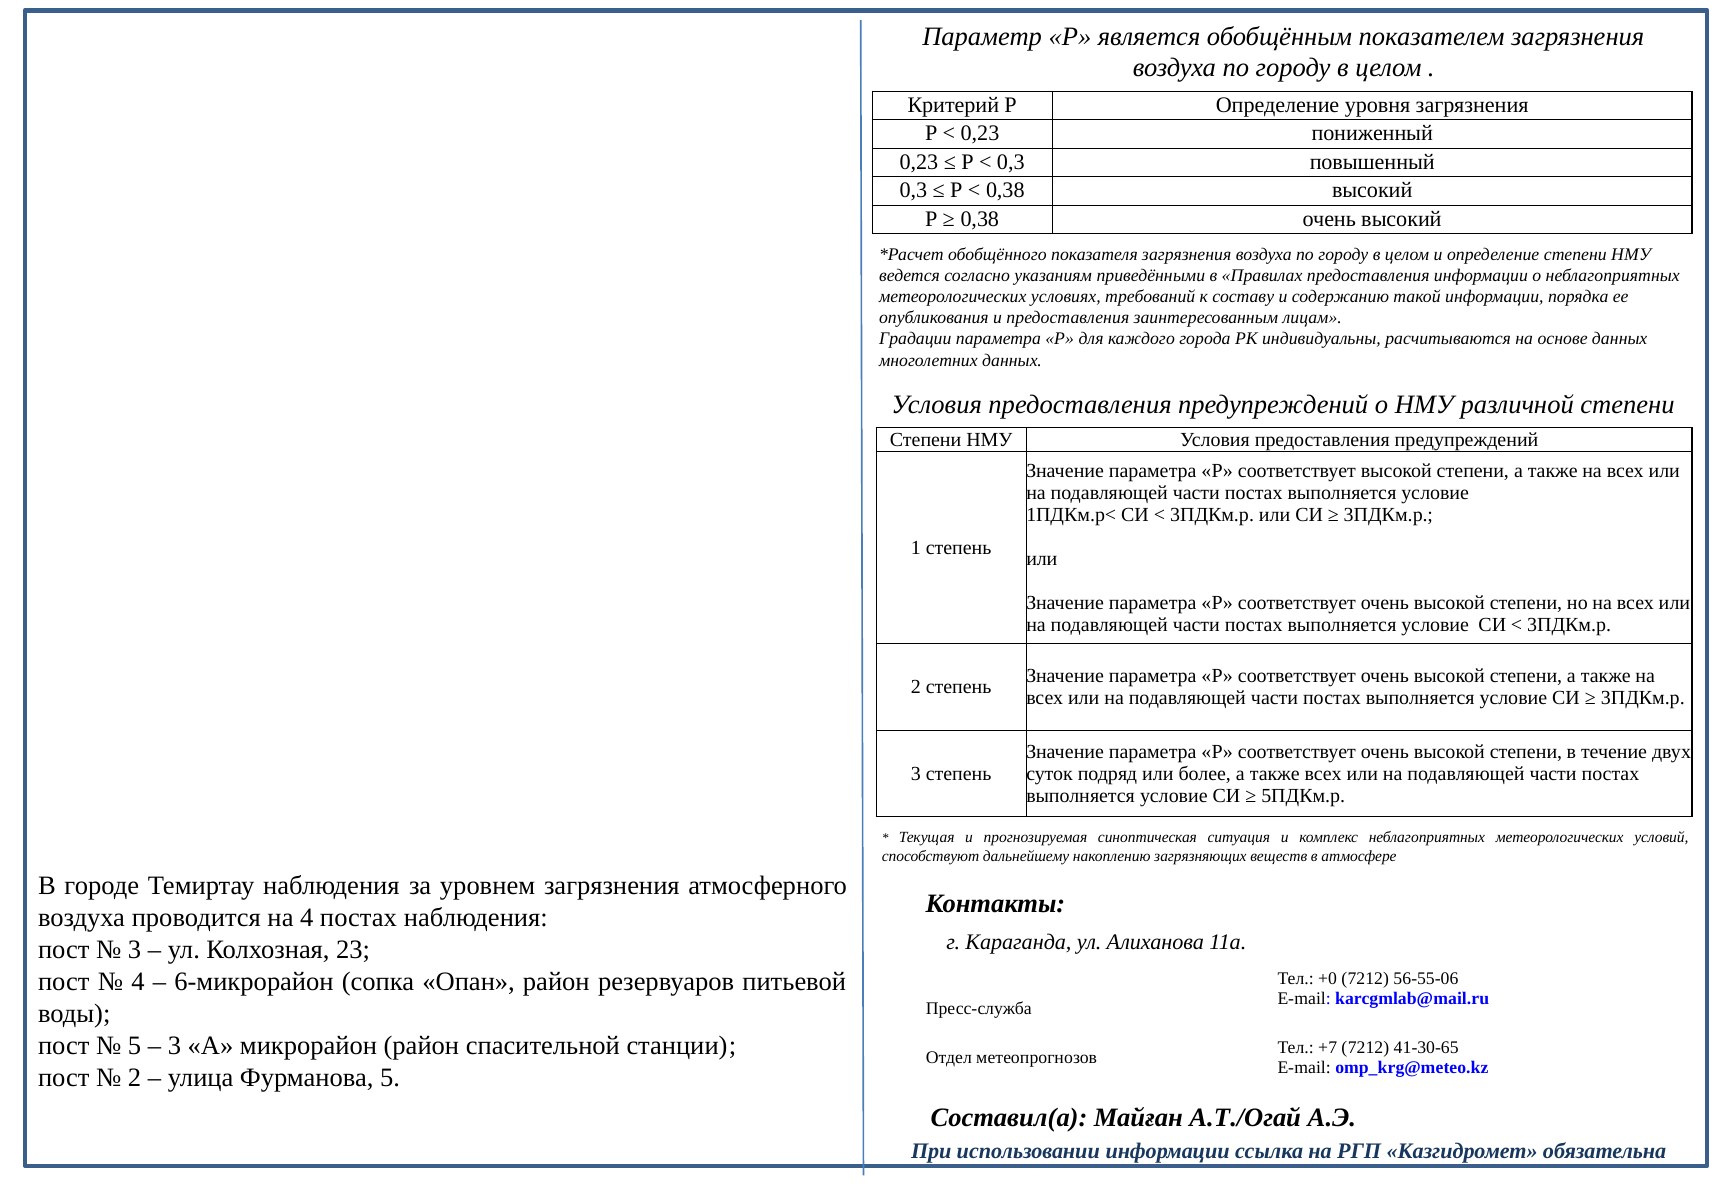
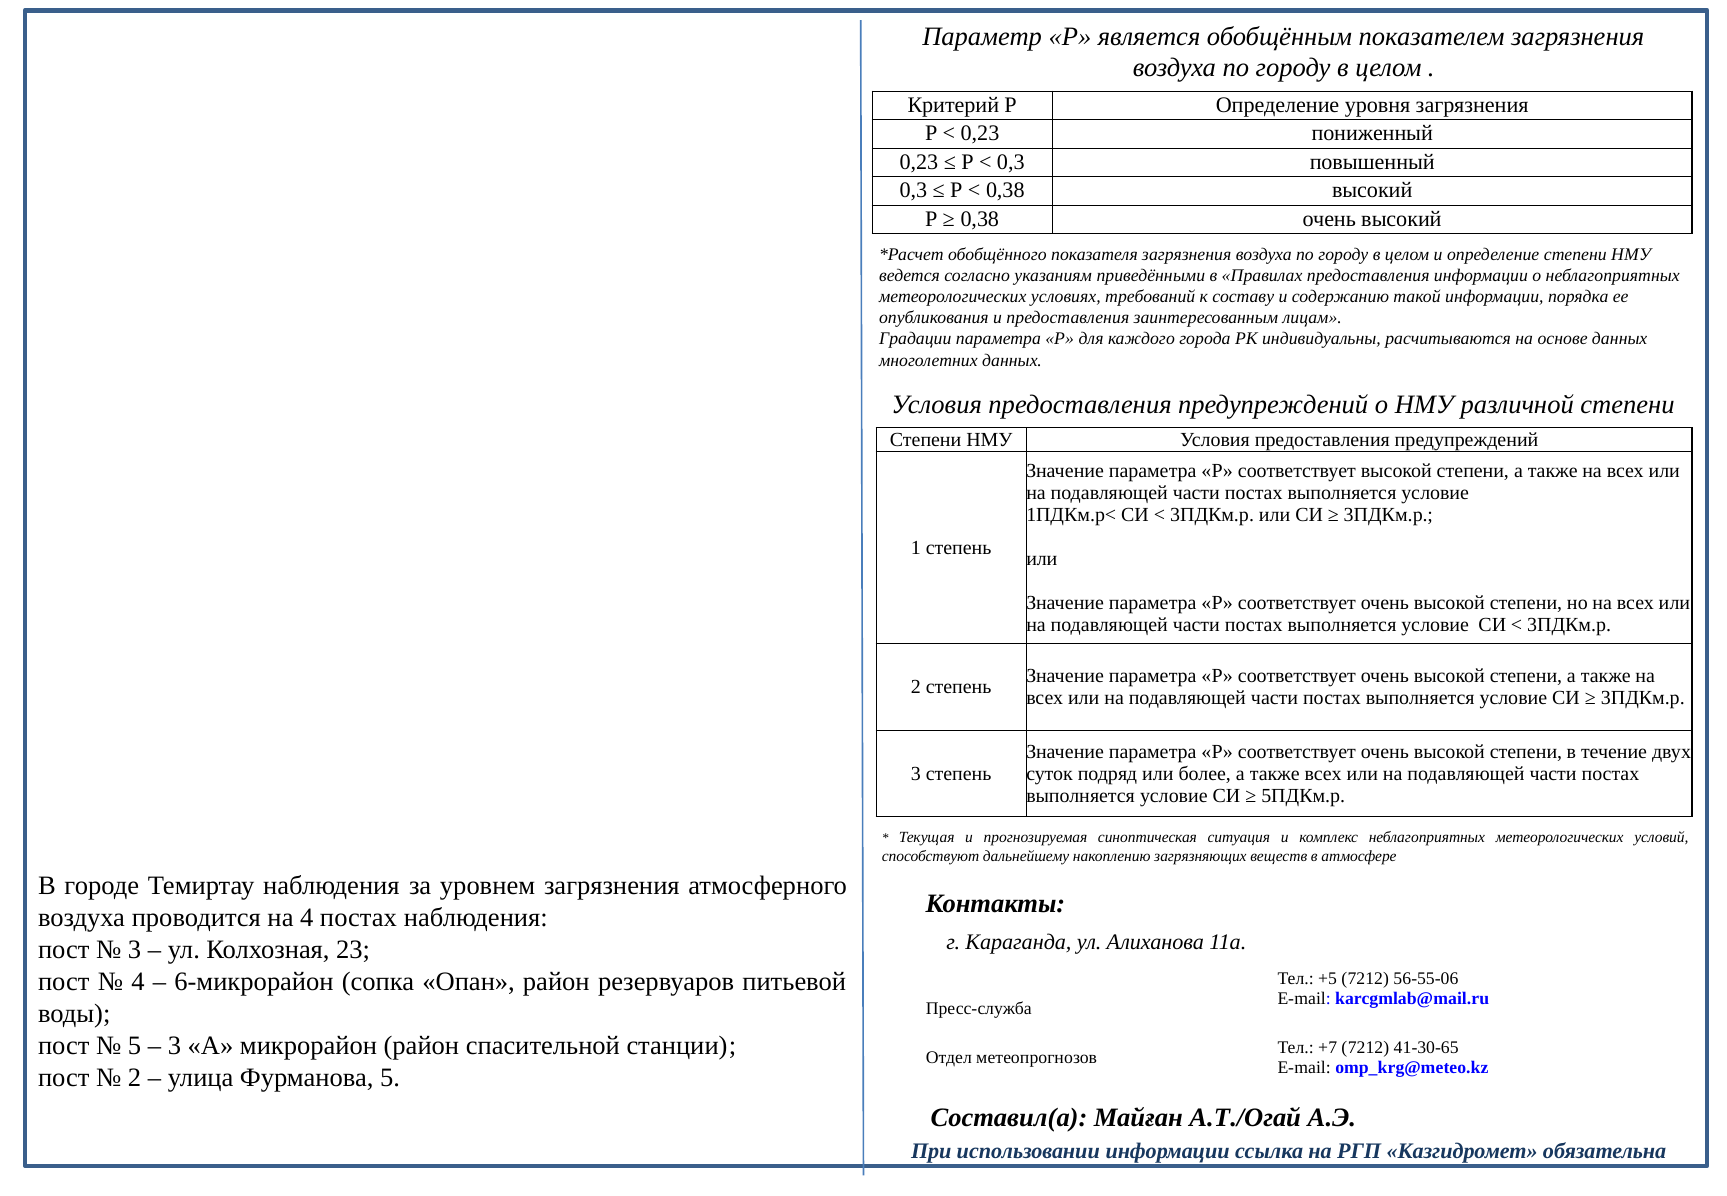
+0: +0 -> +5 (1328, 978)
